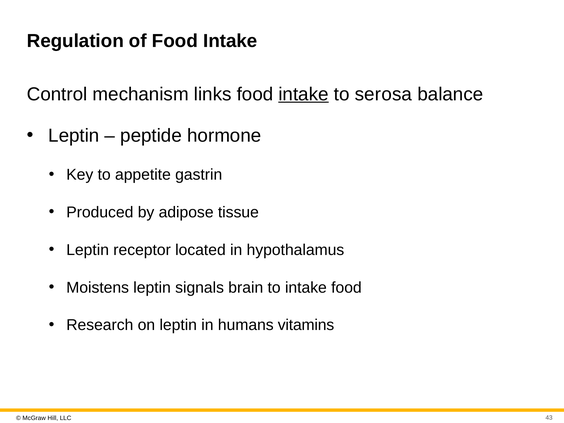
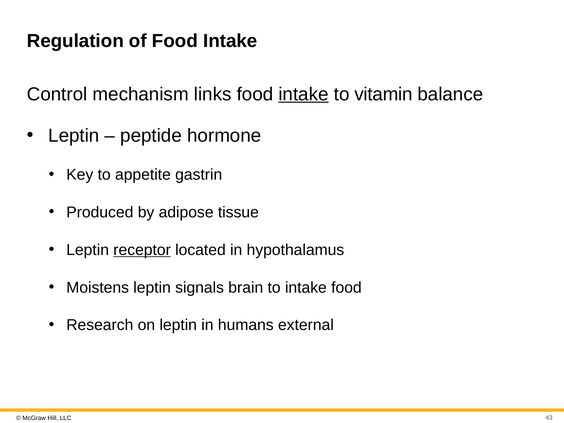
serosa: serosa -> vitamin (384, 94)
receptor underline: none -> present (142, 250)
vitamins: vitamins -> external (306, 325)
